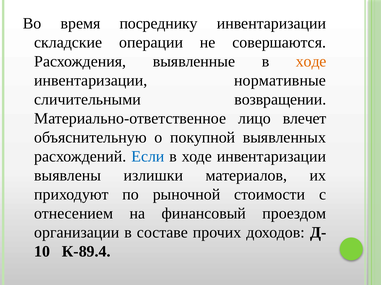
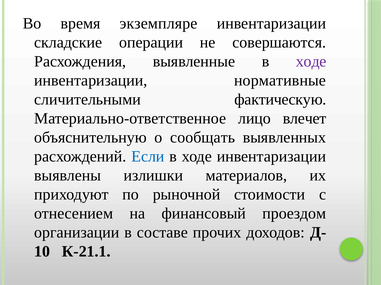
посреднику: посреднику -> экземпляре (159, 23)
ходе colour: orange -> purple (311, 61)
возвращении: возвращении -> фактическую (280, 100)
покупной: покупной -> сообщать (203, 138)
К-89.4: К-89.4 -> К-21.1 (86, 252)
